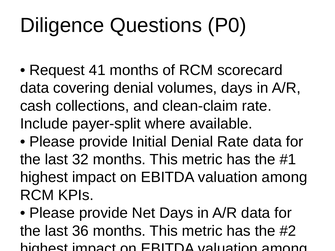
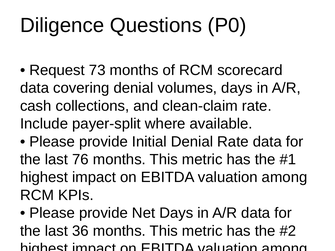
41: 41 -> 73 (97, 70)
32: 32 -> 76 (80, 160)
